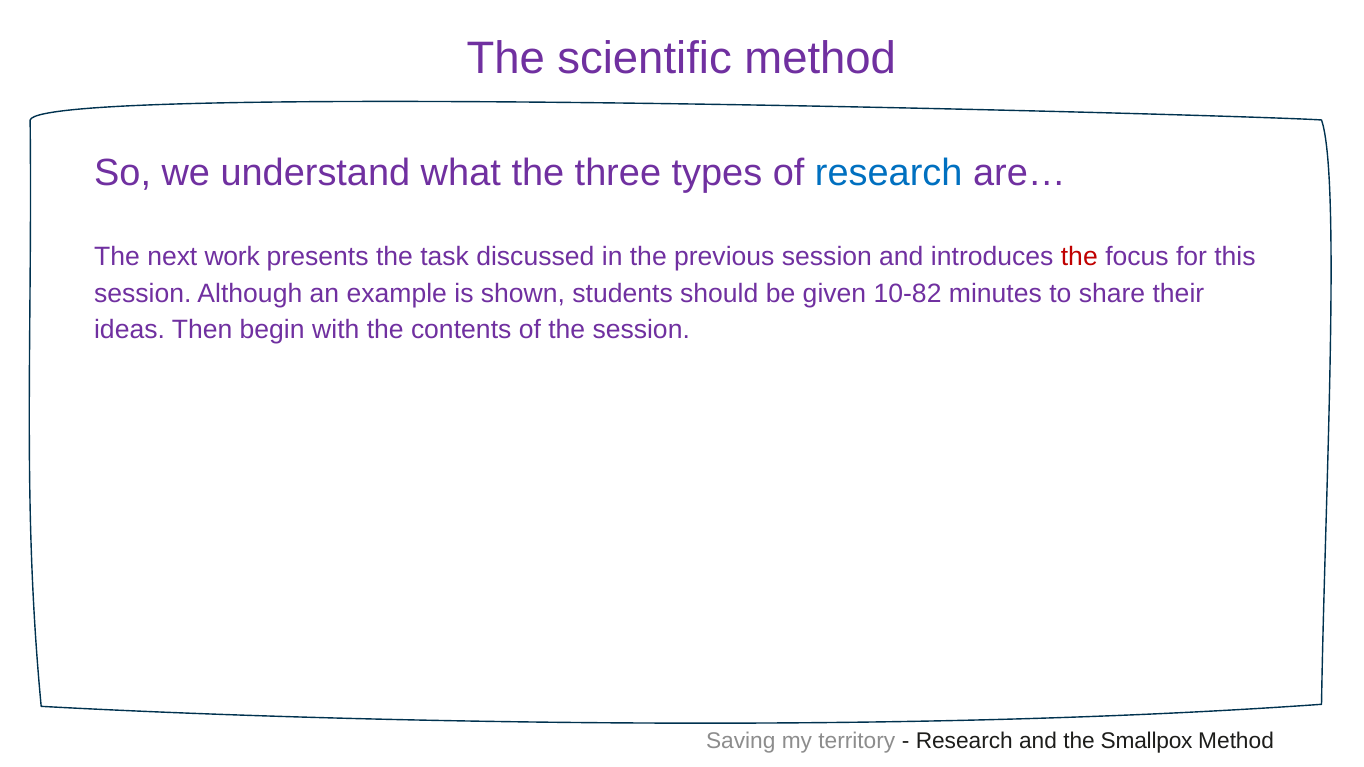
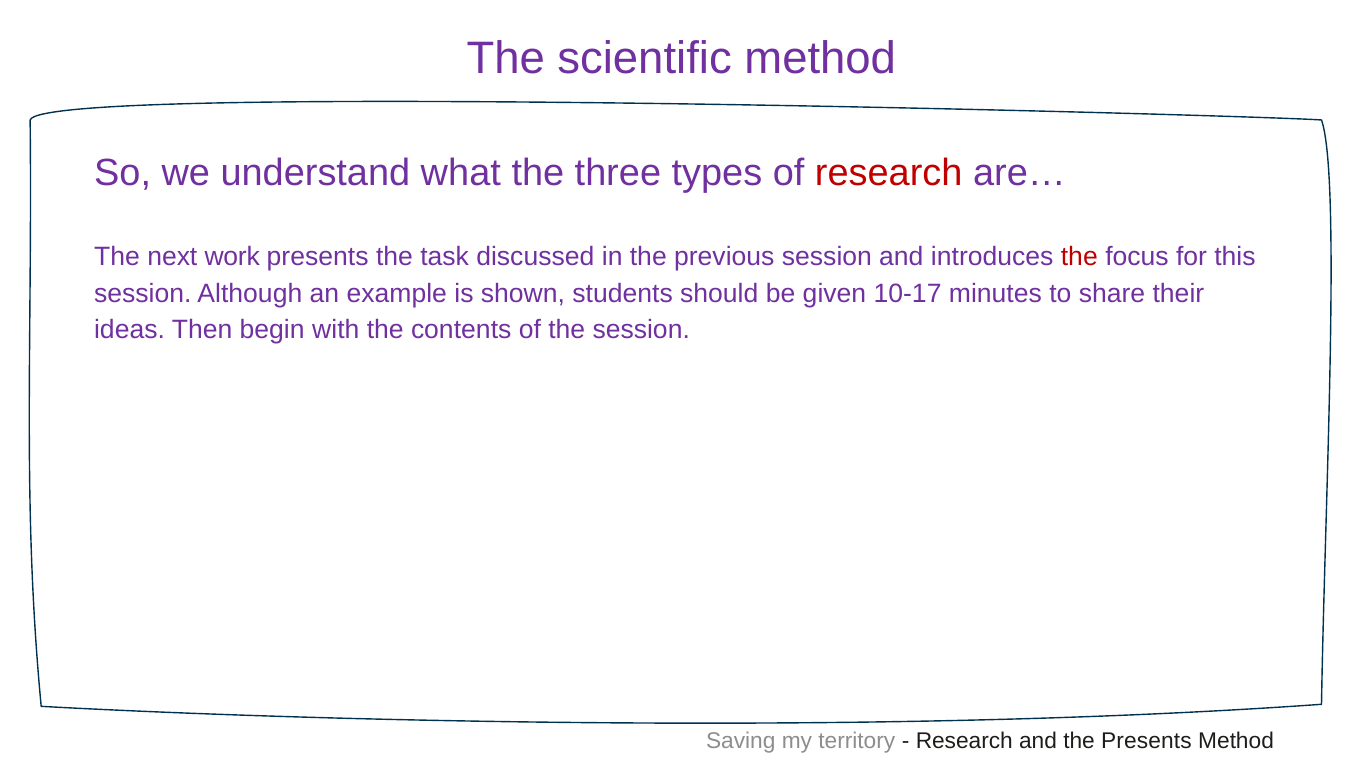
research colour: blue -> red (889, 173)
10-82: 10-82 -> 10-17 (908, 294)
the Smallpox: Smallpox -> Presents (1146, 742)
